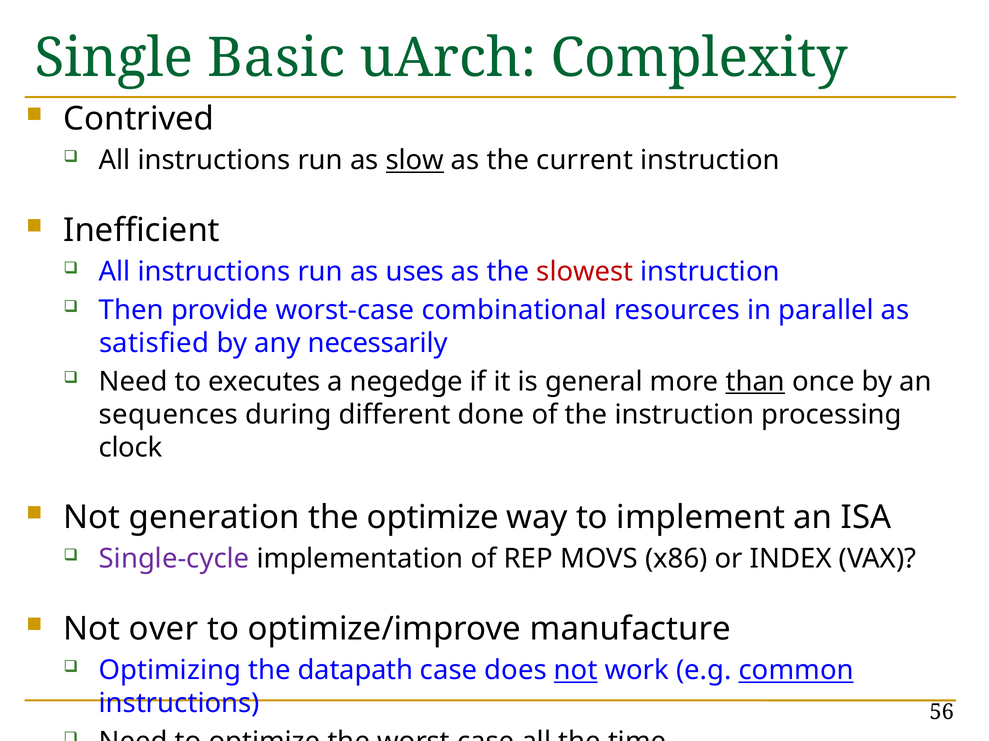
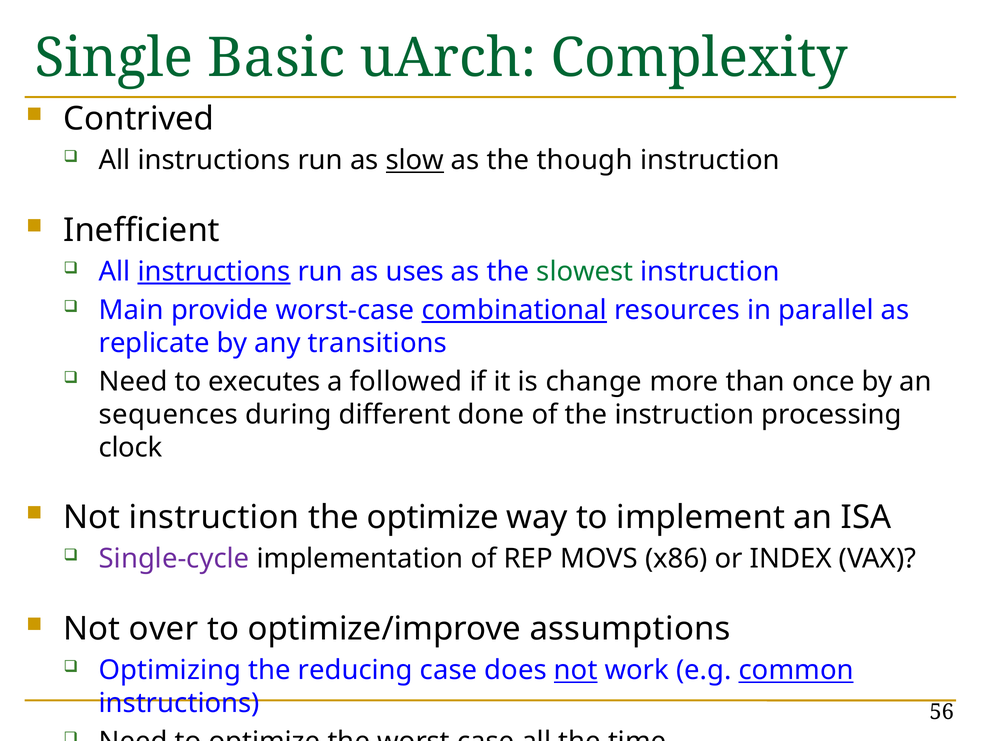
current: current -> though (585, 160)
instructions underline: none -> present (214, 272)
slowest colour: red -> green (585, 272)
Then: Then -> Main (131, 310)
combinational underline: none -> present (514, 310)
satisfied: satisfied -> replicate (154, 343)
necessarily: necessarily -> transitions (378, 343)
negedge: negedge -> followed (406, 382)
general: general -> change (594, 382)
than underline: present -> none (755, 382)
Not generation: generation -> instruction (214, 518)
manufacture: manufacture -> assumptions (630, 630)
datapath: datapath -> reducing (355, 671)
